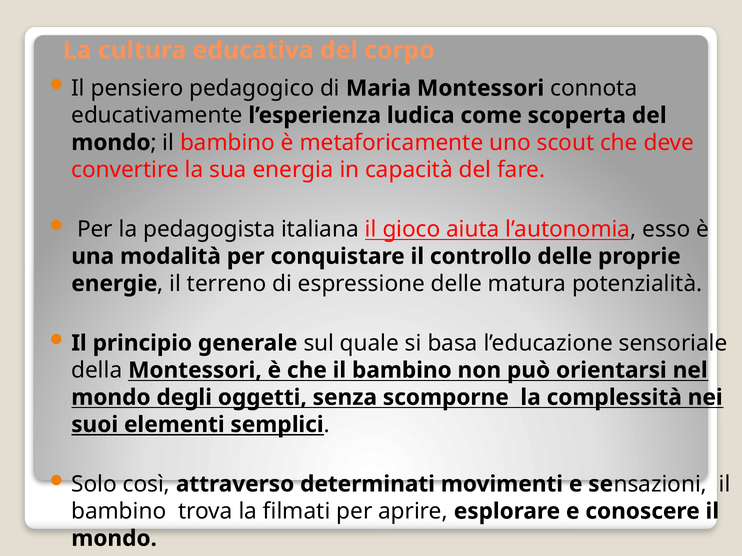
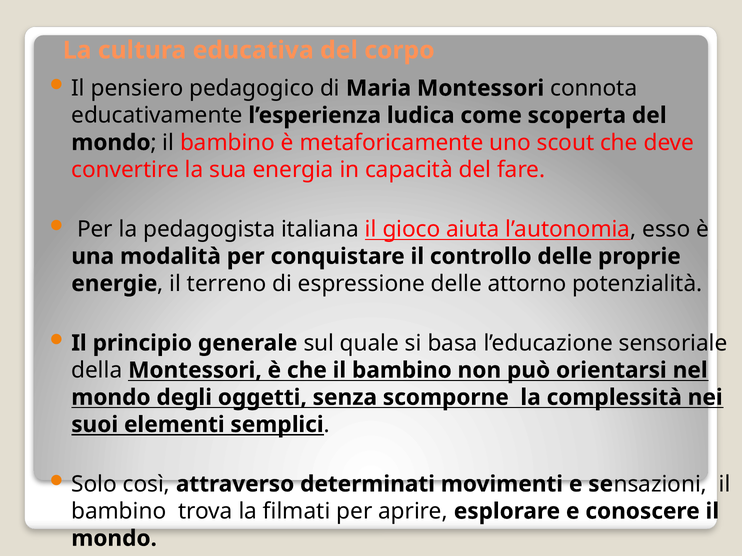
matura: matura -> attorno (527, 284)
